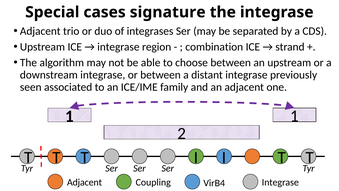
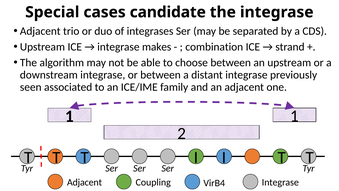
signature: signature -> candidate (168, 12)
region: region -> makes (157, 47)
